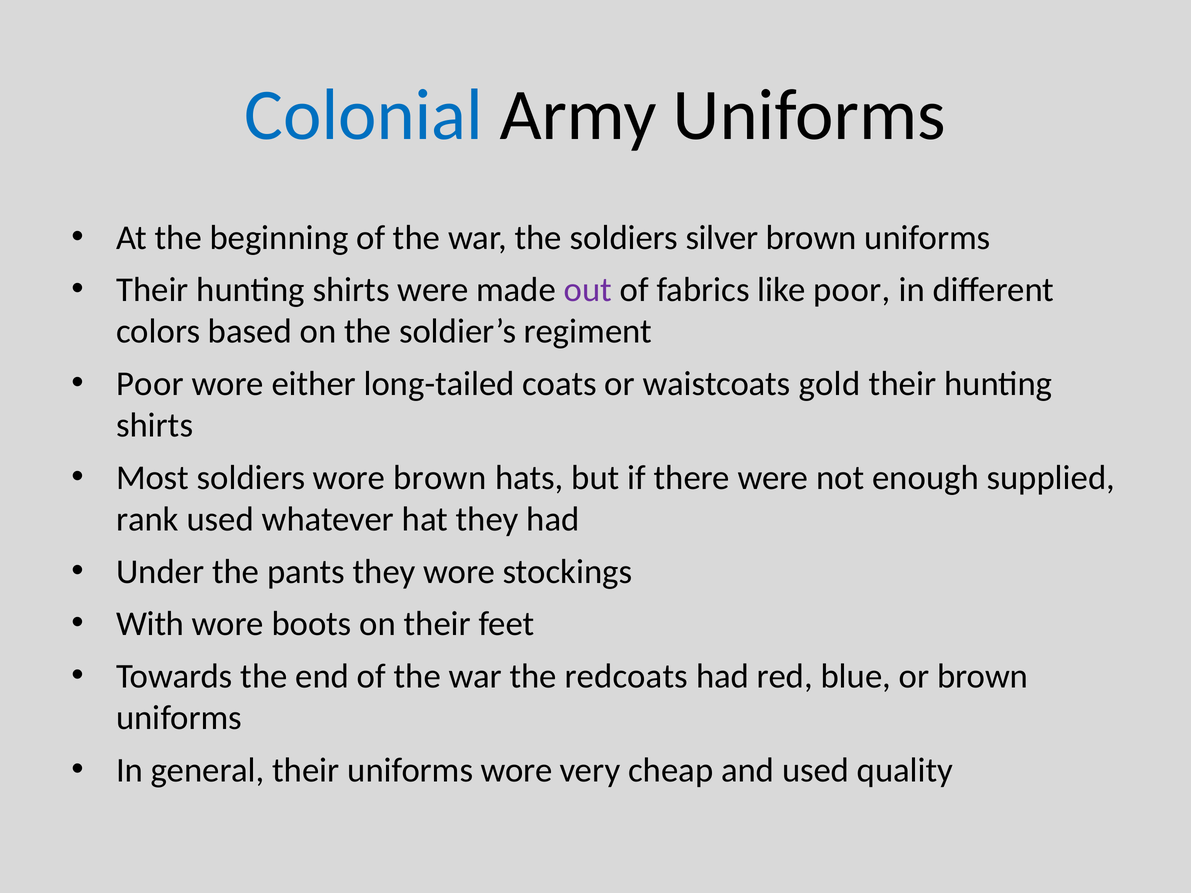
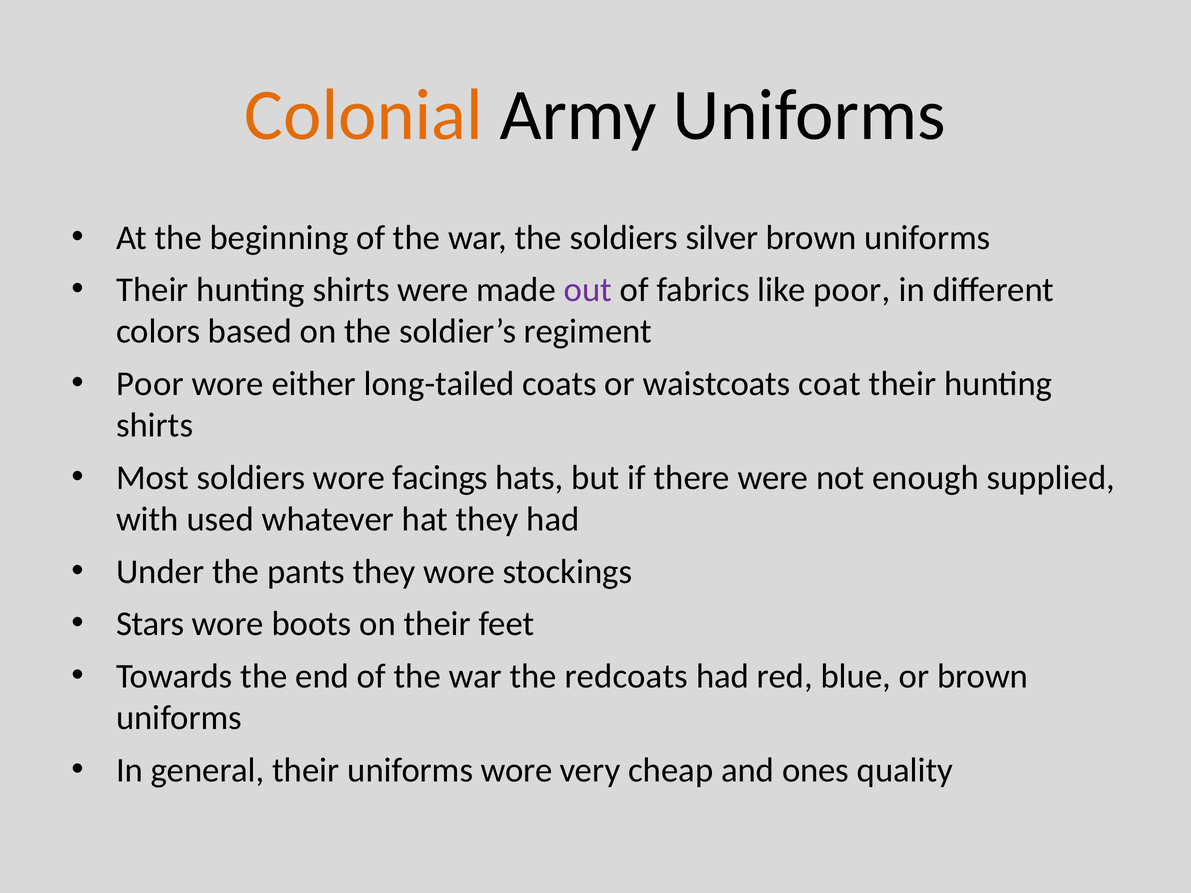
Colonial colour: blue -> orange (364, 115)
gold: gold -> coat (830, 384)
wore brown: brown -> facings (440, 478)
rank: rank -> with (147, 520)
With: With -> Stars (150, 624)
and used: used -> ones (816, 770)
